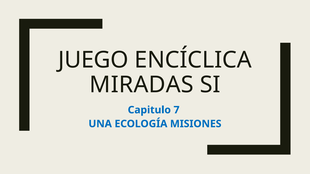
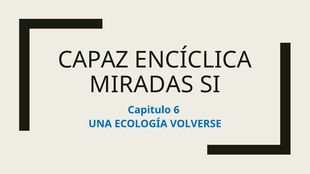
JUEGO: JUEGO -> CAPAZ (93, 60)
7: 7 -> 6 (177, 110)
MISIONES: MISIONES -> VOLVERSE (196, 124)
